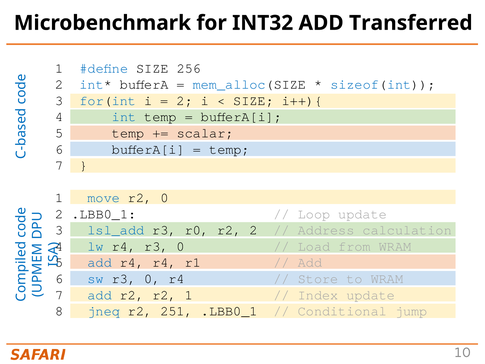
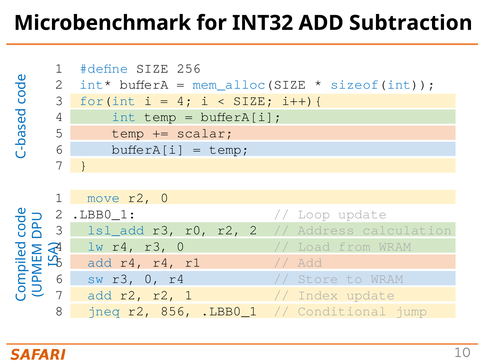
Transferred: Transferred -> Subtraction (411, 23)
2: 2 -> 4 (185, 101)
251: 251 -> 856 (177, 311)
